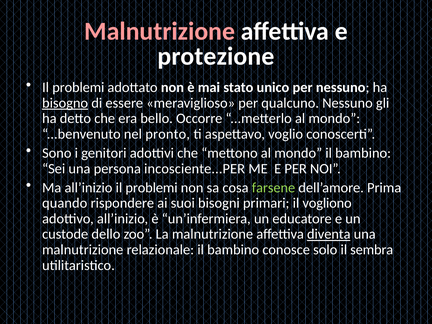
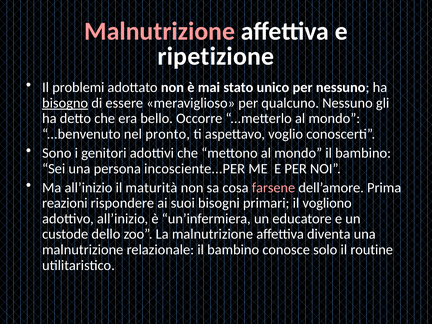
protezione: protezione -> ripetizione (216, 56)
all’inizio il problemi: problemi -> maturità (151, 188)
farsene colour: light green -> pink (273, 188)
quando: quando -> reazioni (65, 203)
diventa underline: present -> none (329, 234)
sembra: sembra -> routine (372, 250)
